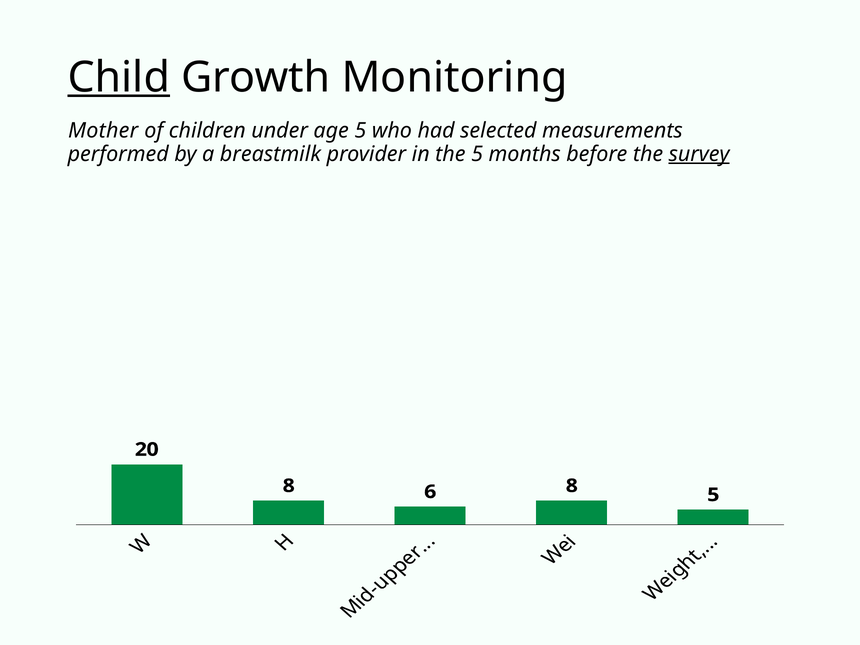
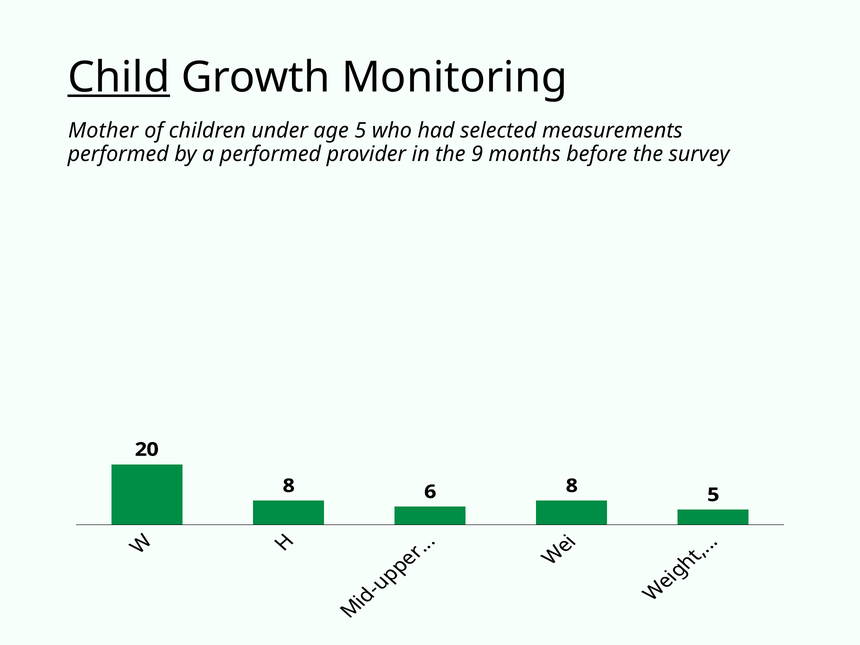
a breastmilk: breastmilk -> performed (270, 154)
the 5: 5 -> 9 (477, 154)
survey underline: present -> none (699, 154)
